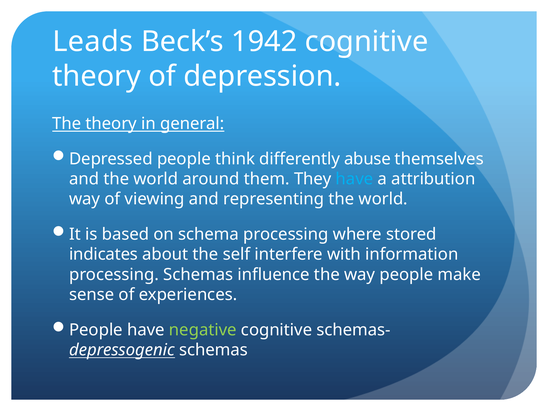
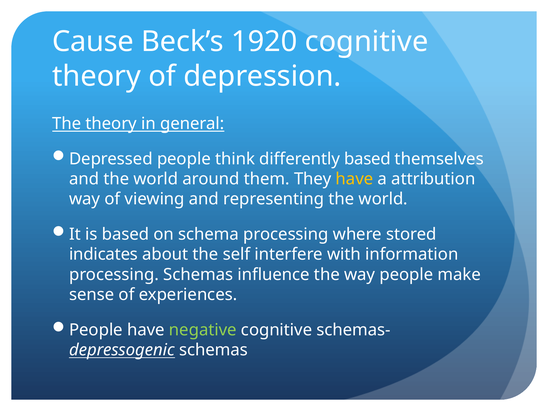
Leads: Leads -> Cause (93, 42)
1942: 1942 -> 1920 (264, 42)
differently abuse: abuse -> based (367, 159)
have colour: light blue -> yellow (354, 179)
